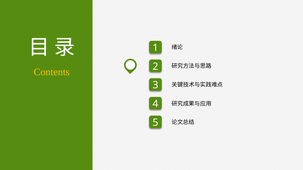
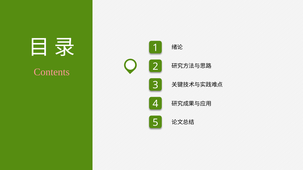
Contents colour: yellow -> pink (52, 72)
